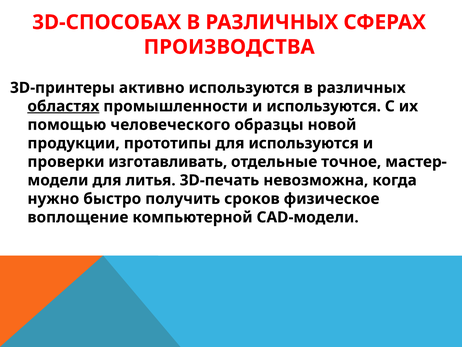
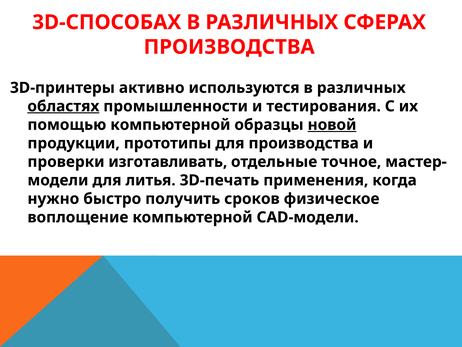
и используются: используются -> тестирования (324, 106)
помощью человеческого: человеческого -> компьютерной (170, 125)
новой underline: none -> present (332, 125)
для используются: используются -> производства (304, 143)
невозможна: невозможна -> применения (316, 180)
